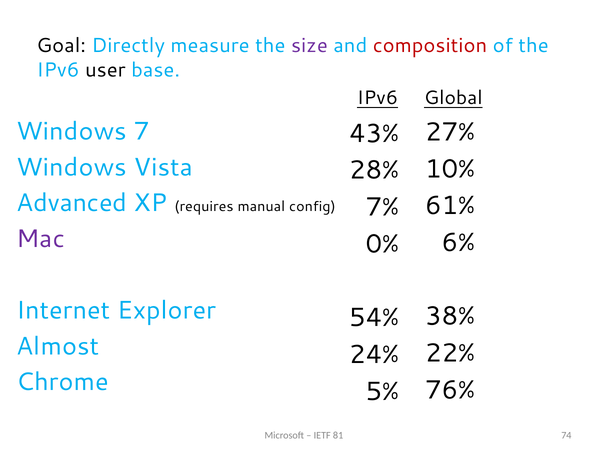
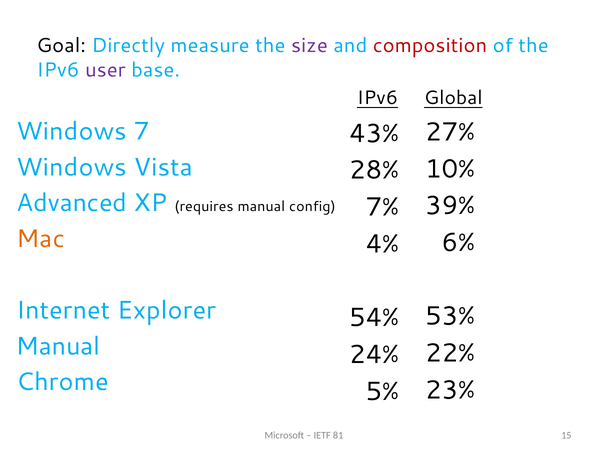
user colour: black -> purple (105, 70)
61%: 61% -> 39% (450, 206)
Mac colour: purple -> orange (41, 239)
0%: 0% -> 4% (383, 244)
38%: 38% -> 53% (450, 316)
Almost: Almost -> Manual (58, 346)
76%: 76% -> 23% (450, 390)
74: 74 -> 15 (566, 435)
